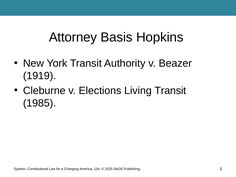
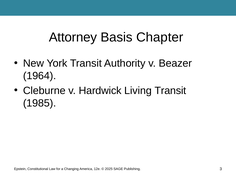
Hopkins: Hopkins -> Chapter (160, 37)
1919: 1919 -> 1964 (40, 76)
Elections: Elections -> Hardwick (100, 91)
